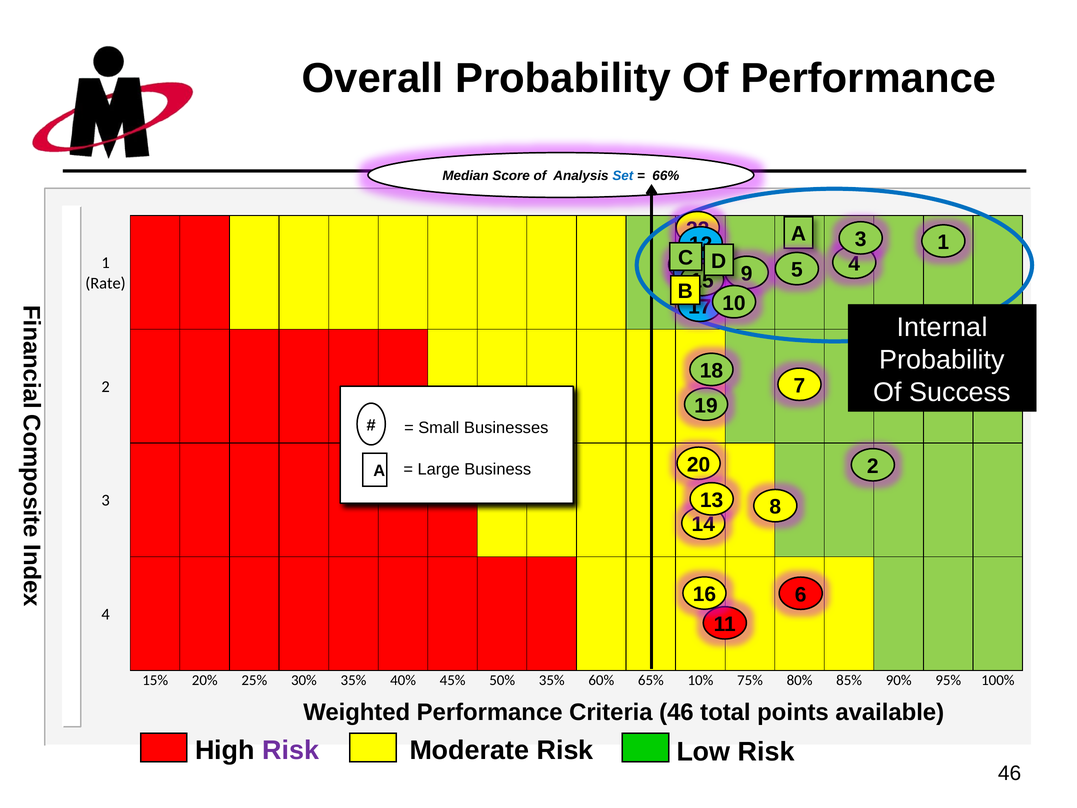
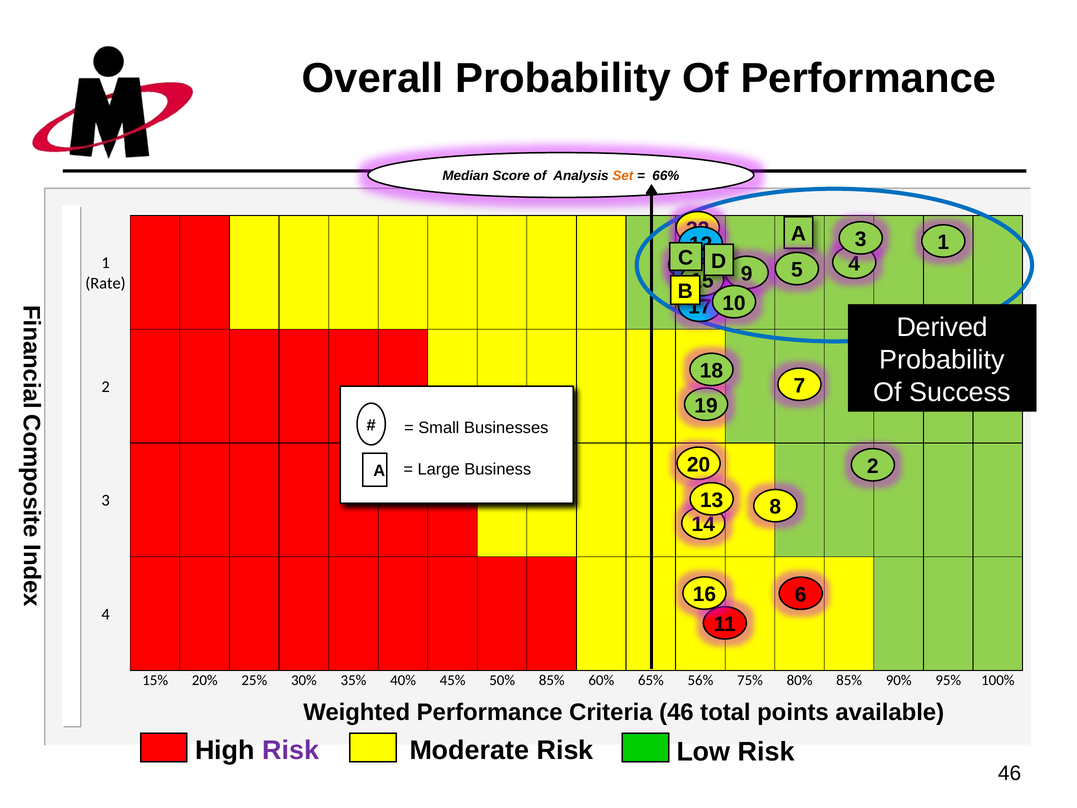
Set colour: blue -> orange (623, 176)
Internal: Internal -> Derived (942, 327)
50% 35%: 35% -> 85% (552, 680)
10%: 10% -> 56% (700, 680)
